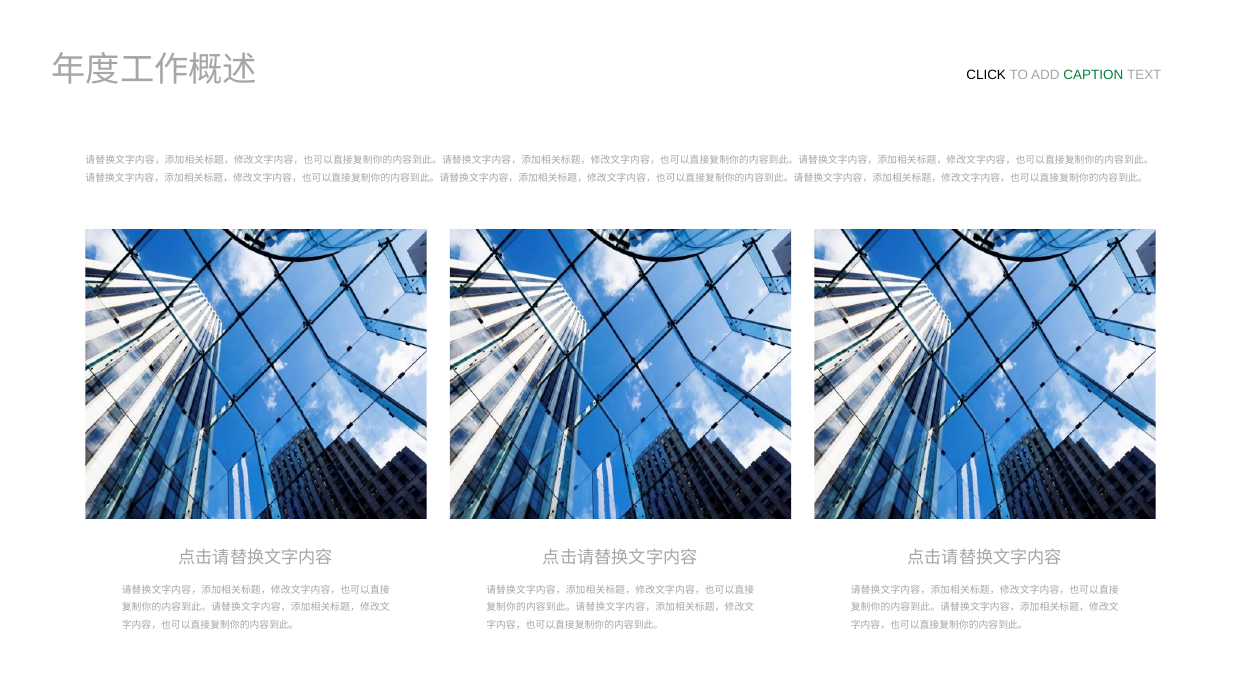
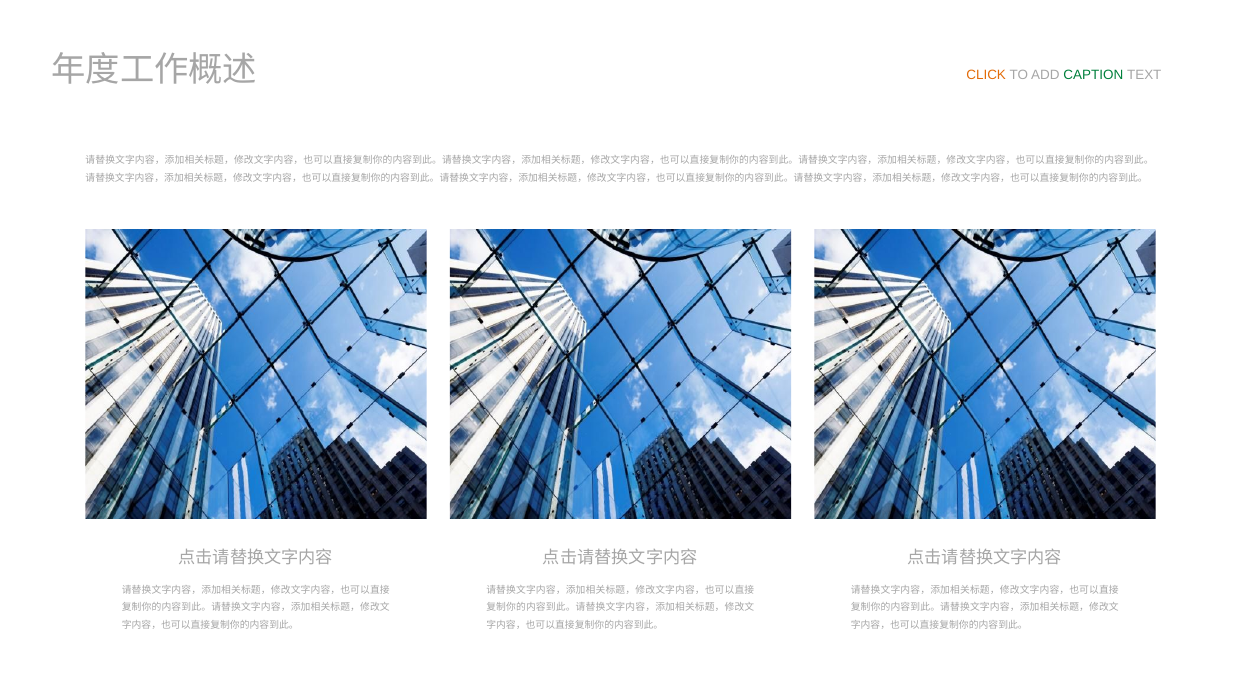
CLICK colour: black -> orange (986, 75)
